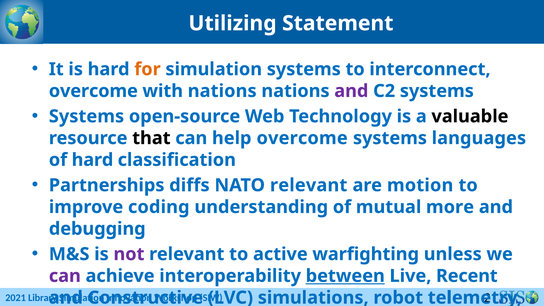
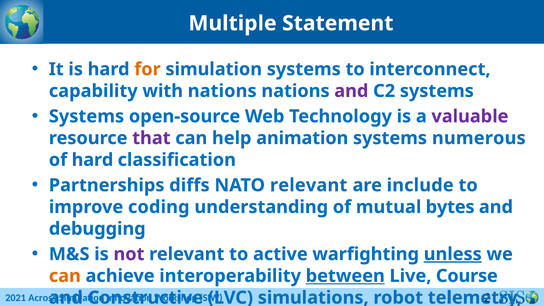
Utilizing: Utilizing -> Multiple (233, 23)
overcome: overcome -> capability (93, 91)
valuable colour: black -> purple (470, 116)
that colour: black -> purple (151, 138)
help overcome: overcome -> animation (302, 138)
languages: languages -> numerous (479, 138)
motion: motion -> include (420, 185)
more: more -> bytes (450, 207)
unless underline: none -> present (453, 254)
can colour: purple -> orange (65, 276)
Recent: Recent -> Course (467, 276)
Library: Library -> Across (42, 298)
